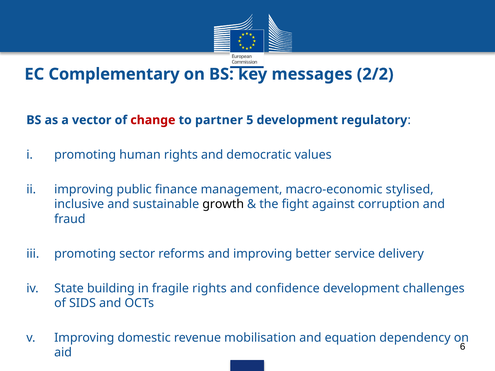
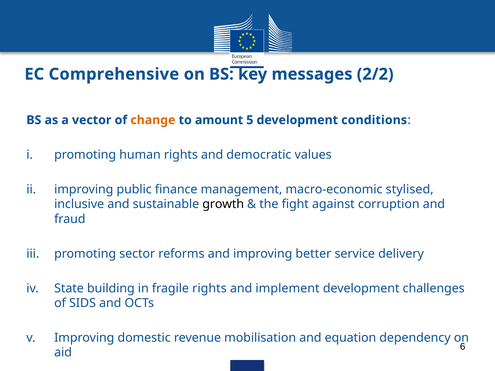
Complementary: Complementary -> Comprehensive (114, 74)
change colour: red -> orange (153, 120)
partner: partner -> amount (219, 120)
regulatory: regulatory -> conditions (374, 120)
confidence: confidence -> implement (288, 288)
